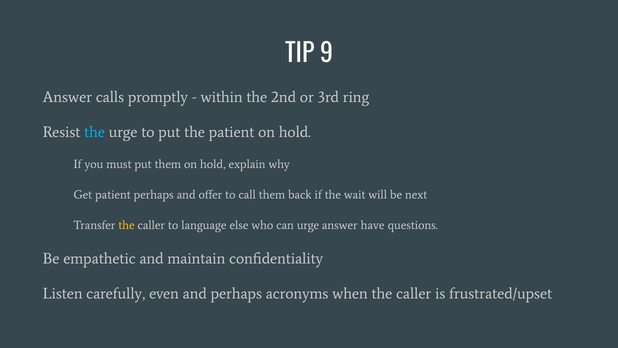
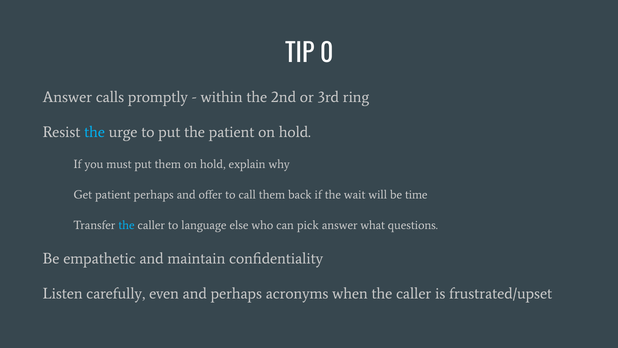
9: 9 -> 0 (327, 54)
next: next -> time (416, 195)
the colour: yellow -> light blue (126, 225)
can urge: urge -> pick (308, 225)
have: have -> what (373, 225)
